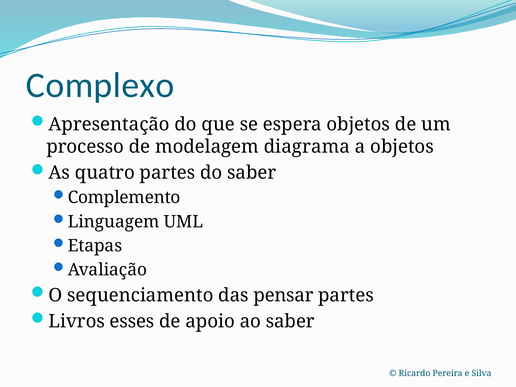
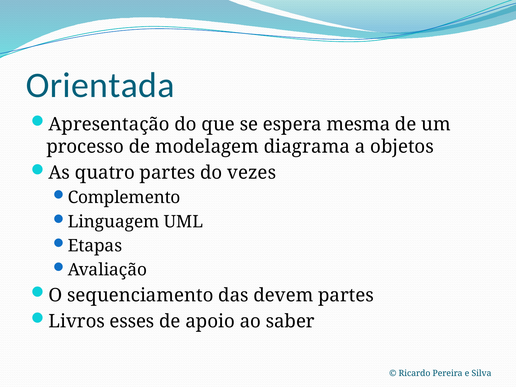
Complexo: Complexo -> Orientada (100, 85)
espera objetos: objetos -> mesma (358, 124)
do saber: saber -> vezes (252, 173)
pensar: pensar -> devem (283, 295)
